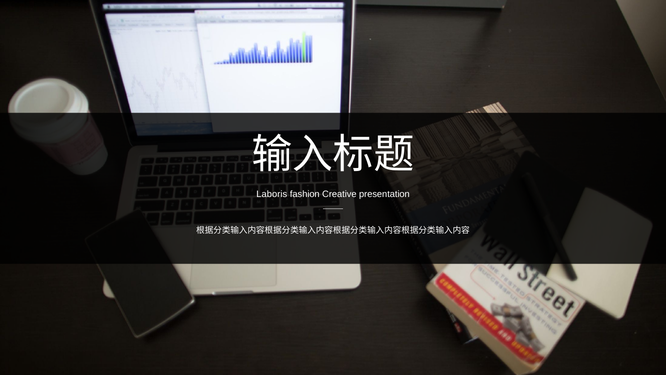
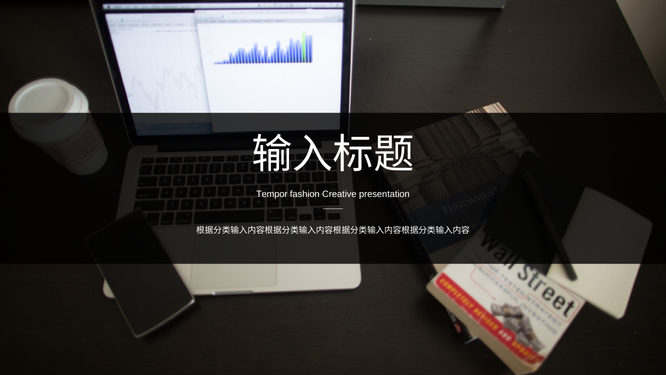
Laboris: Laboris -> Tempor (272, 194)
